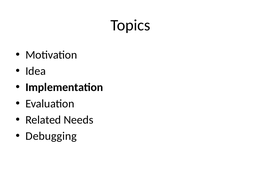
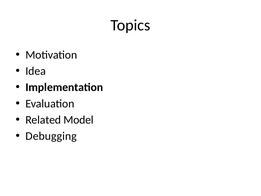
Needs: Needs -> Model (79, 120)
